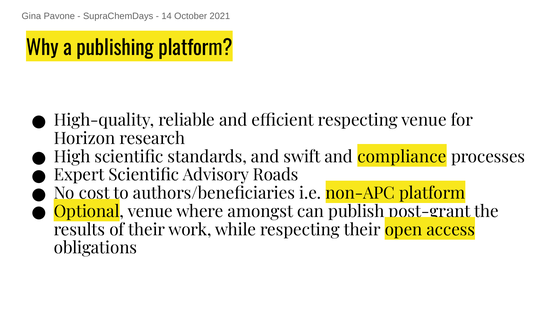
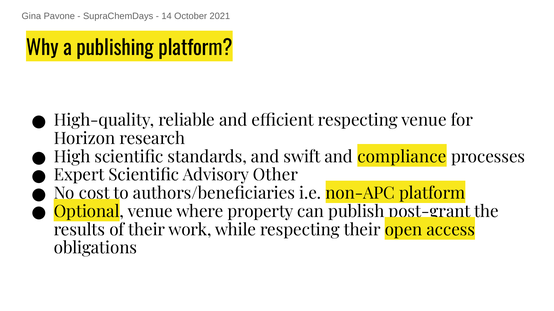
Roads: Roads -> Other (275, 175)
amongst: amongst -> property (260, 212)
